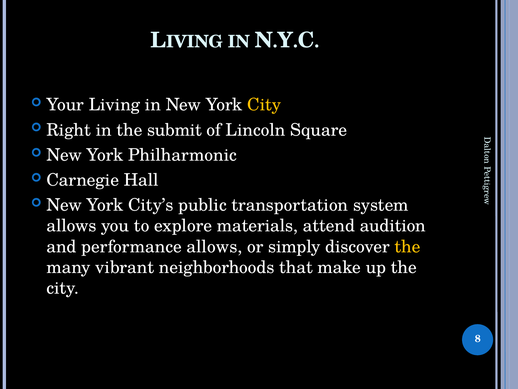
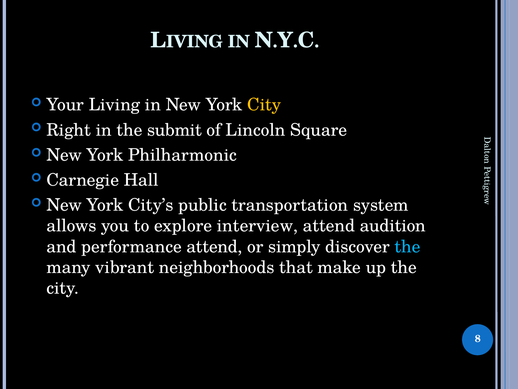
materials: materials -> interview (257, 226)
performance allows: allows -> attend (214, 246)
the colour: yellow -> light blue (407, 246)
